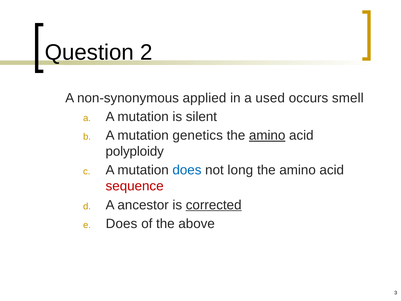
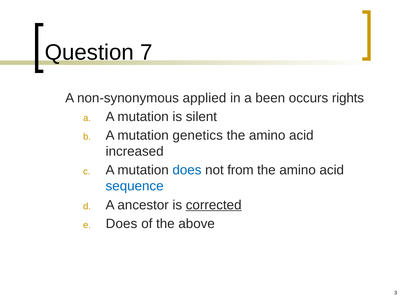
2: 2 -> 7 (146, 52)
used: used -> been (270, 98)
smell: smell -> rights (348, 98)
amino underline: present -> none (267, 135)
polyploidy: polyploidy -> increased (135, 151)
long: long -> from (240, 170)
sequence colour: red -> blue (135, 186)
